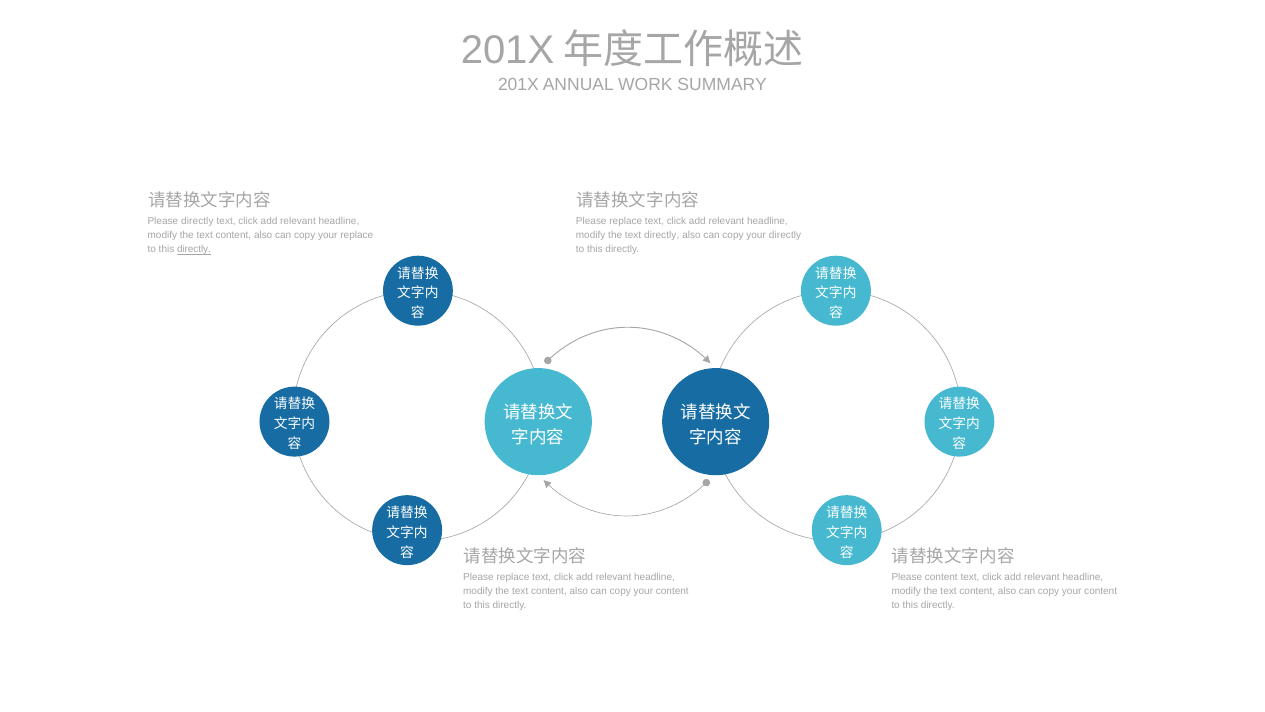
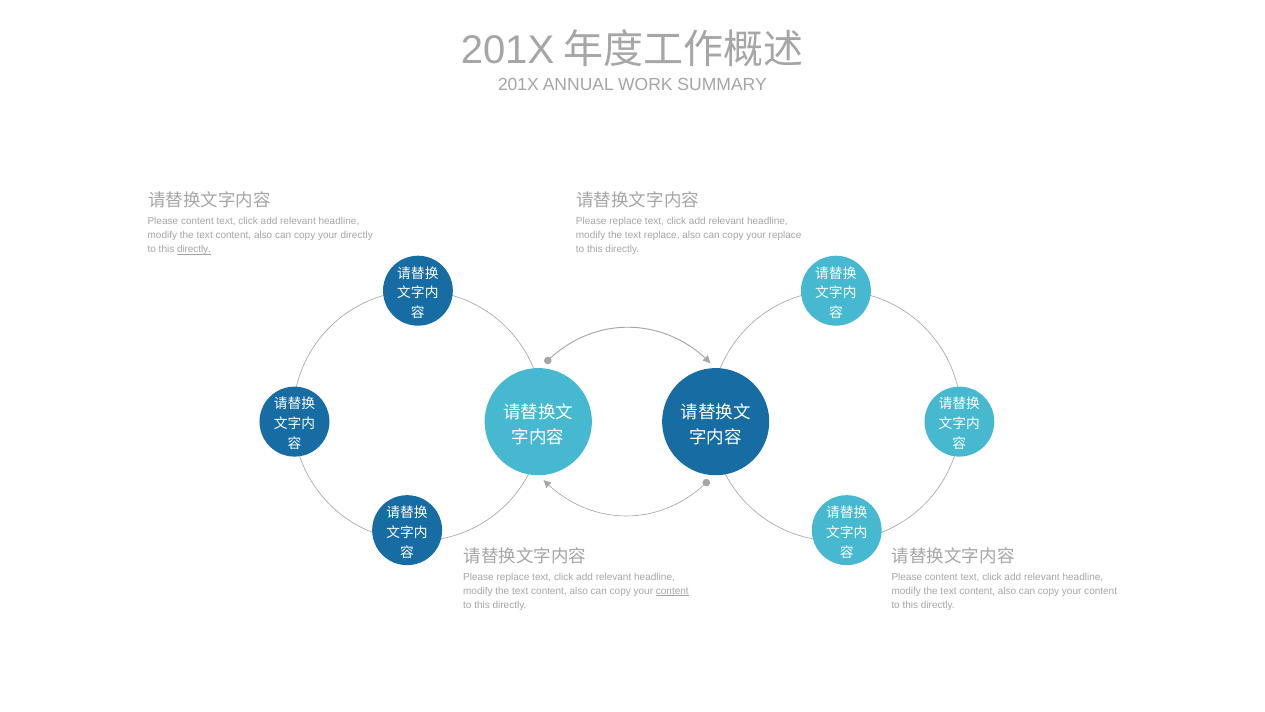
directly: directly -> content (197, 221)
your replace: replace -> directly (357, 235)
text directly: directly -> replace (662, 235)
your directly: directly -> replace (785, 235)
content underline: none -> present (672, 591)
